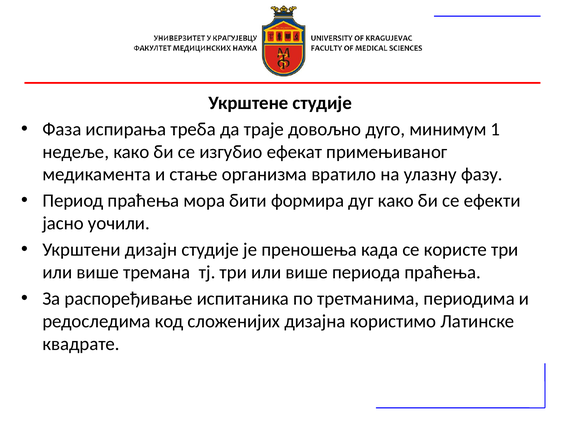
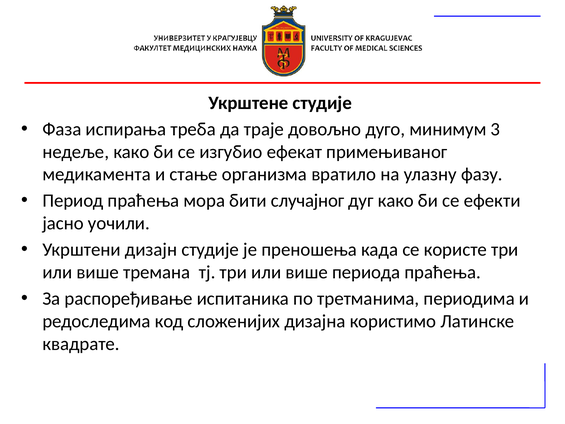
1: 1 -> 3 (495, 129)
формира: формира -> случајног (308, 201)
